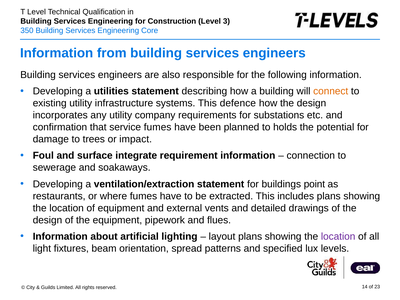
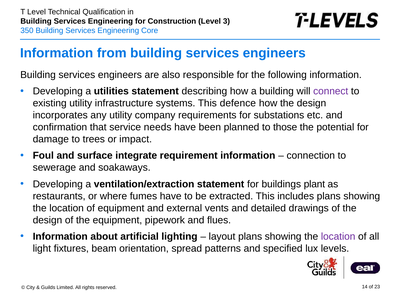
connect colour: orange -> purple (331, 91)
service fumes: fumes -> needs (158, 127)
holds: holds -> those (285, 127)
point: point -> plant (314, 184)
